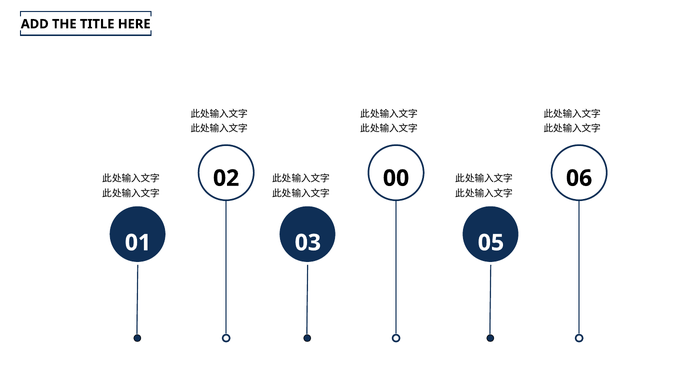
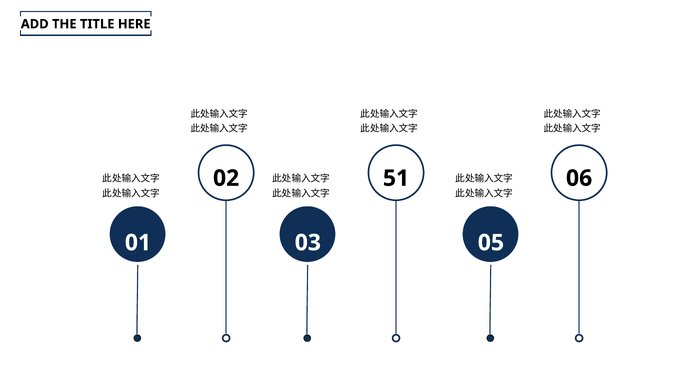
00: 00 -> 51 (396, 178)
